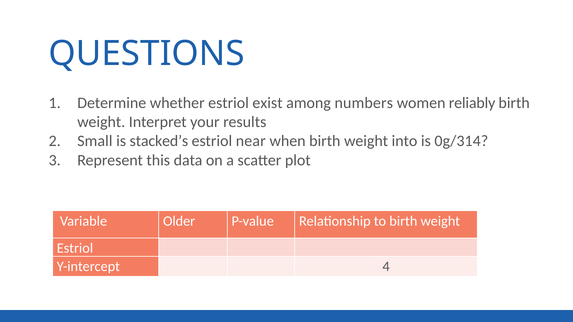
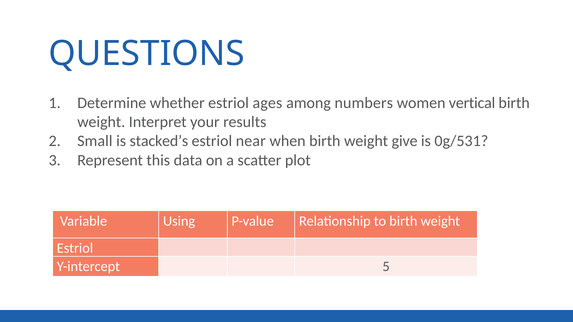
exist: exist -> ages (267, 103)
reliably: reliably -> vertical (472, 103)
into: into -> give (405, 141)
0g/314: 0g/314 -> 0g/531 (461, 141)
Older: Older -> Using (179, 221)
4: 4 -> 5 (386, 267)
